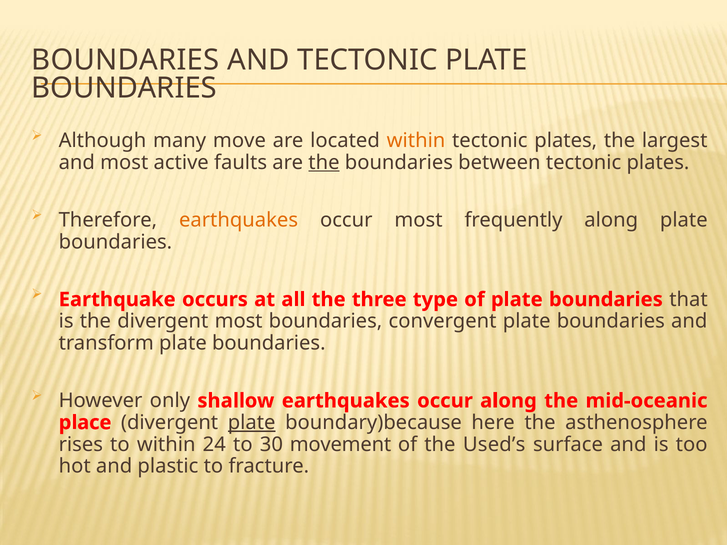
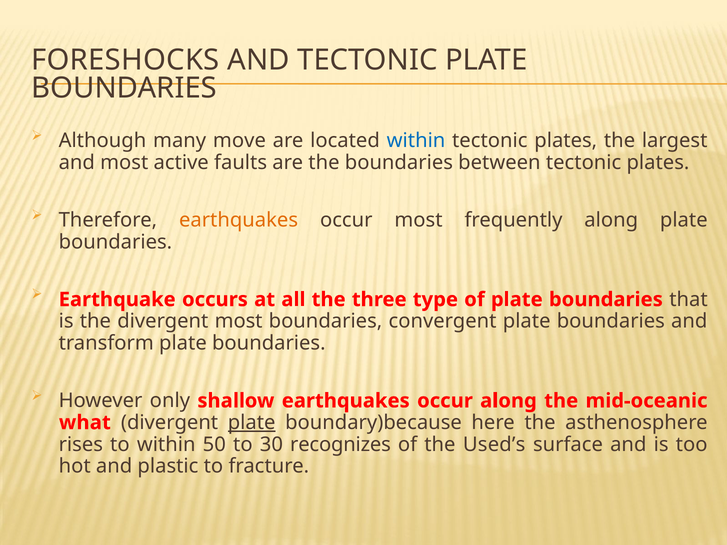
BOUNDARIES: BOUNDARIES -> FORESHOCKS (125, 60)
within colour: orange -> blue (416, 141)
the underline: present -> none (324, 162)
place: place -> what (85, 423)
24: 24 -> 50 (214, 445)
movement: movement -> recognizes (340, 445)
